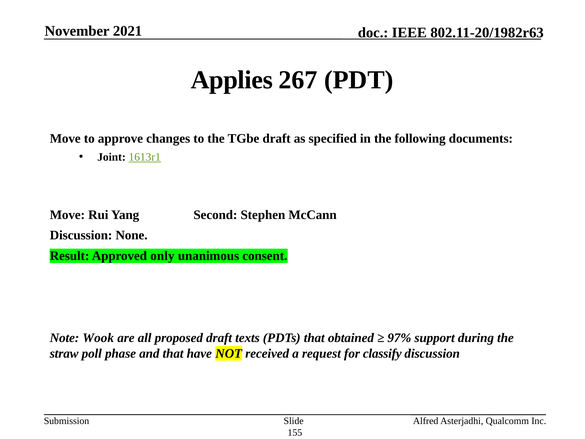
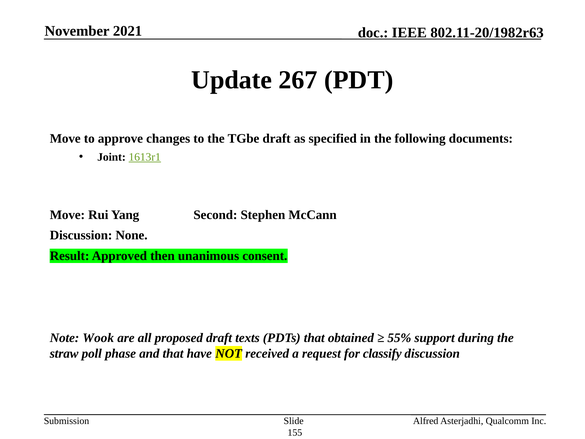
Applies: Applies -> Update (232, 80)
only: only -> then (163, 256)
97%: 97% -> 55% (399, 338)
